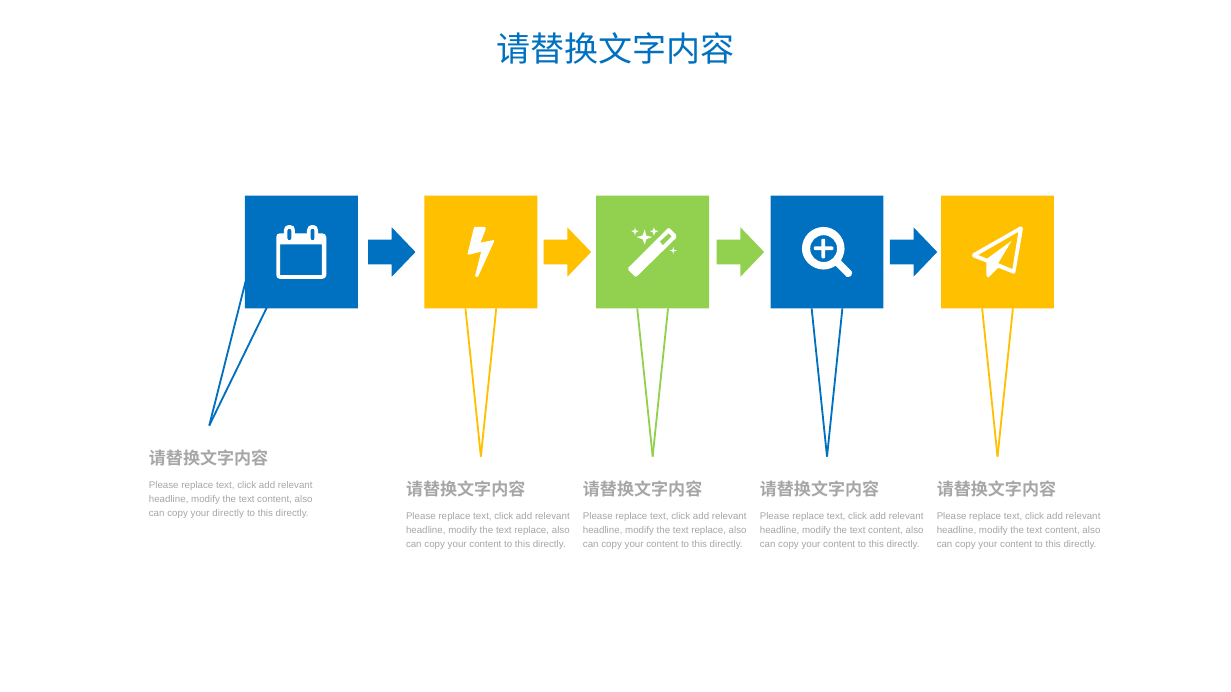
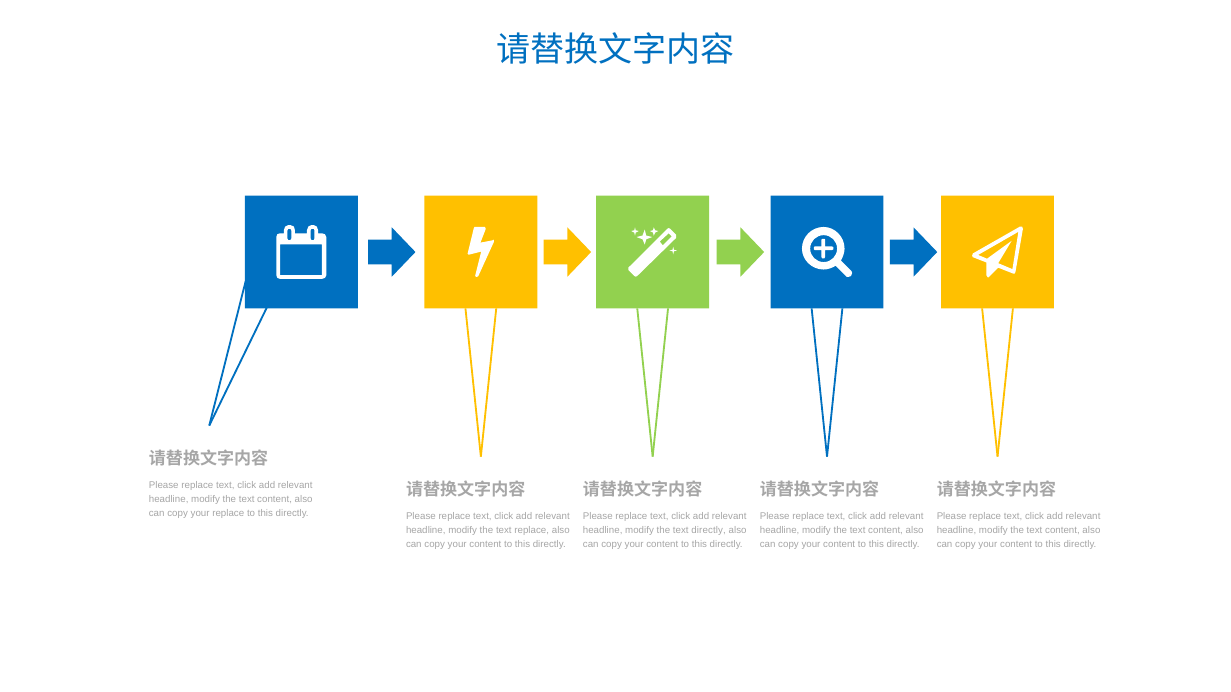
your directly: directly -> replace (228, 514)
replace: replace -> directly (709, 531)
